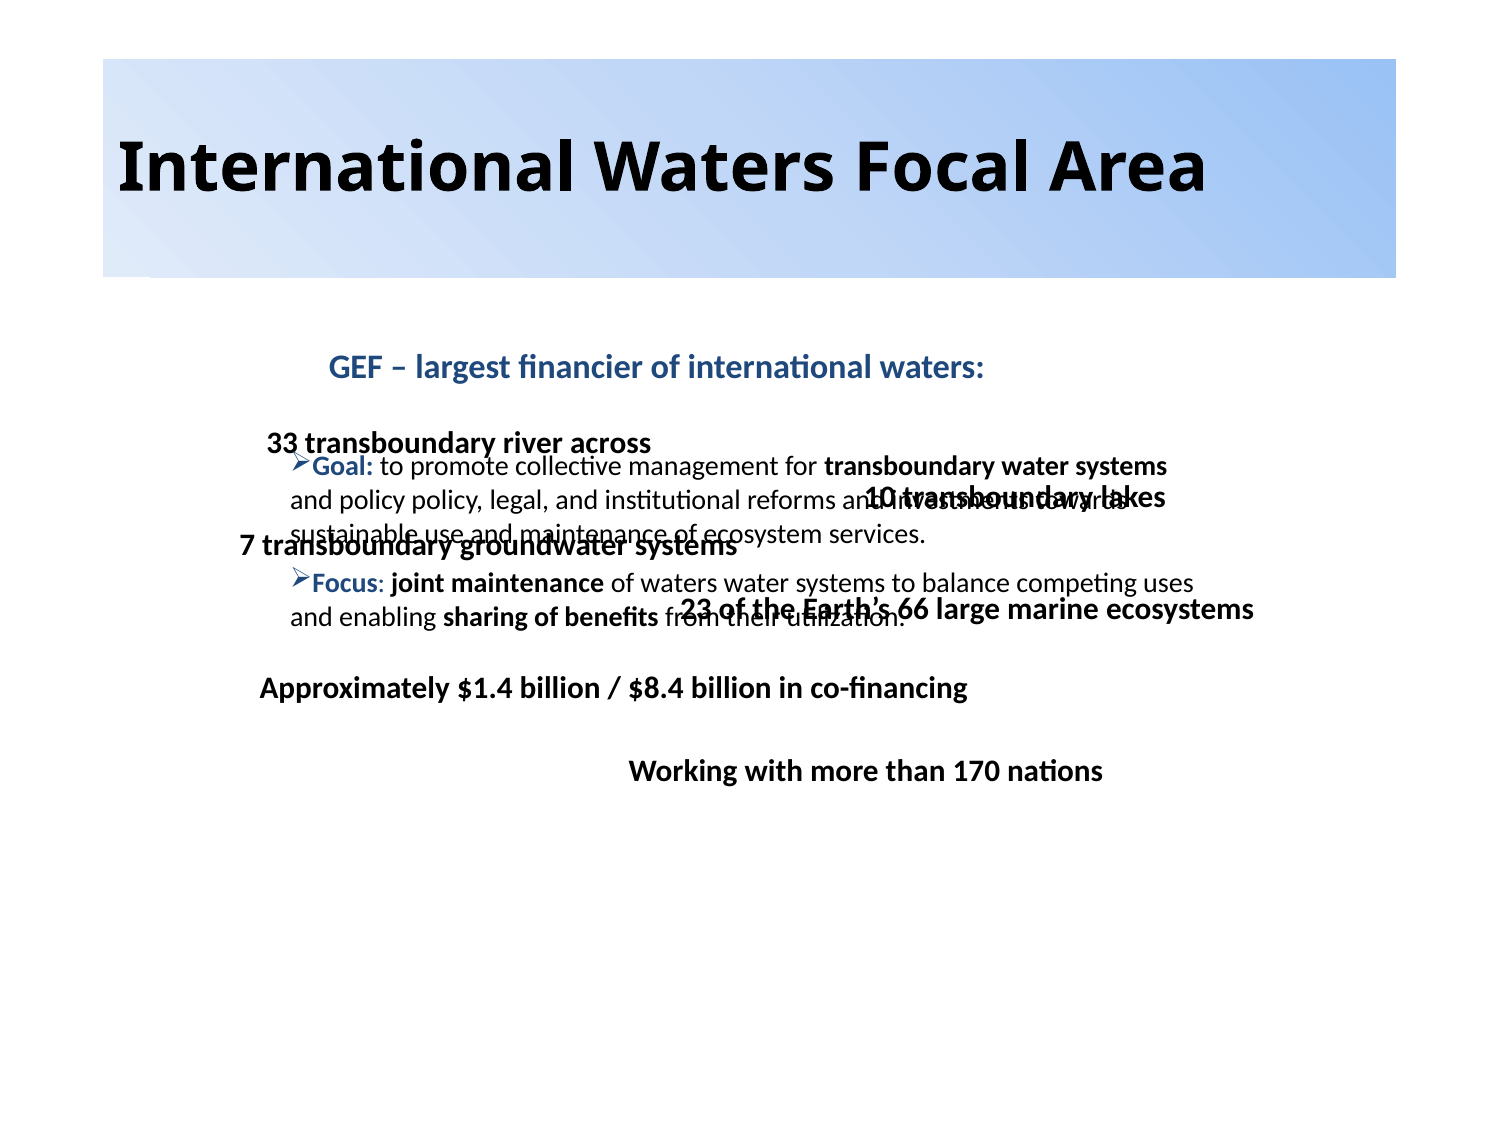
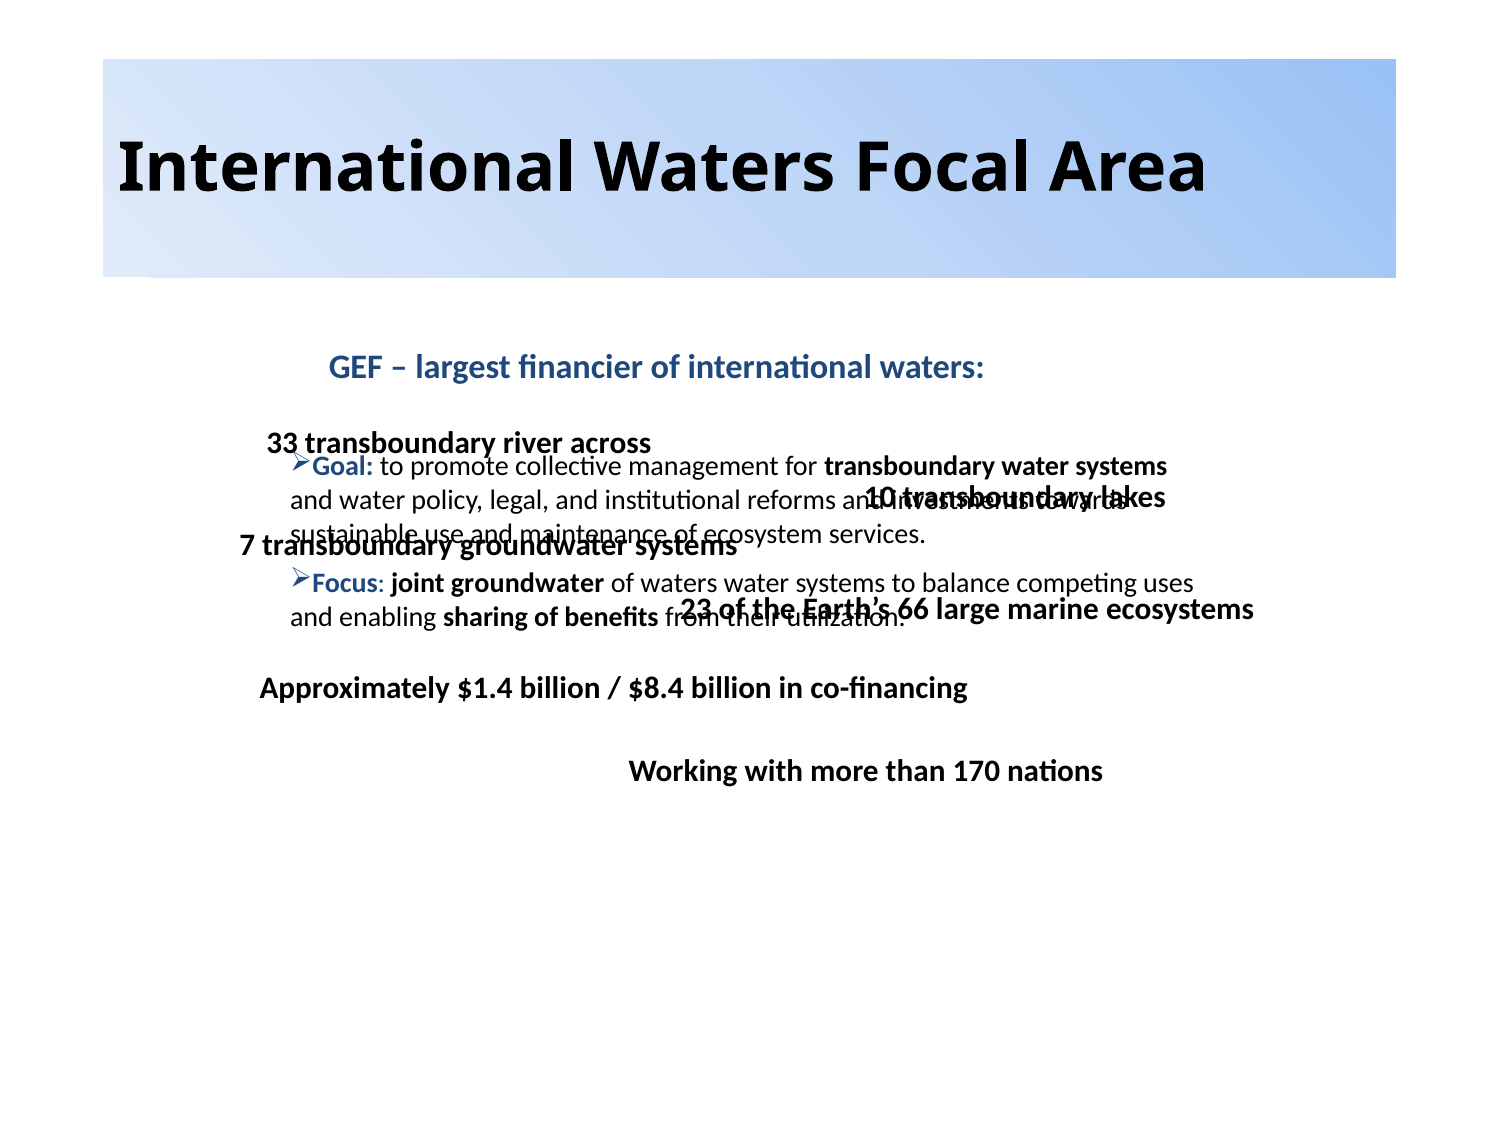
and policy: policy -> water (372, 500)
joint maintenance: maintenance -> groundwater (528, 583)
